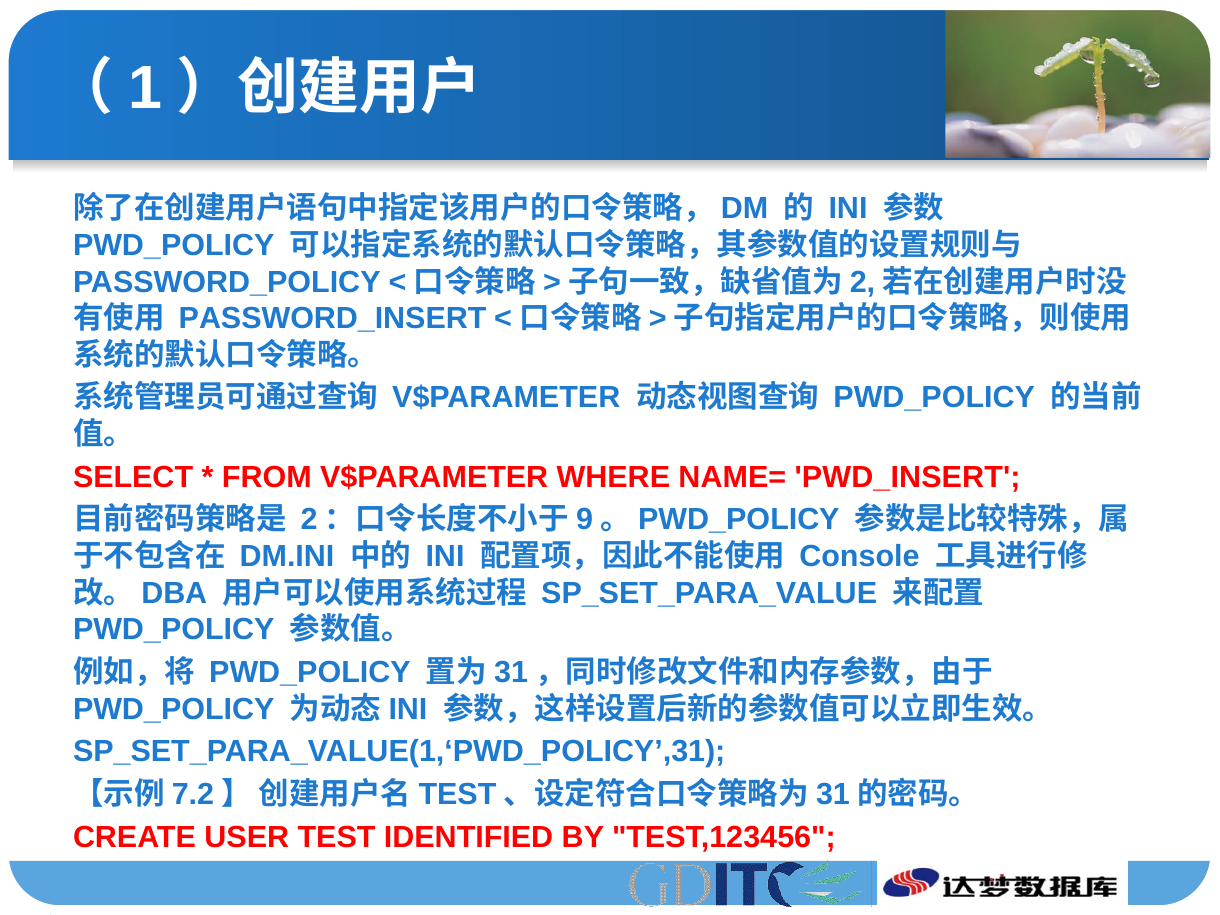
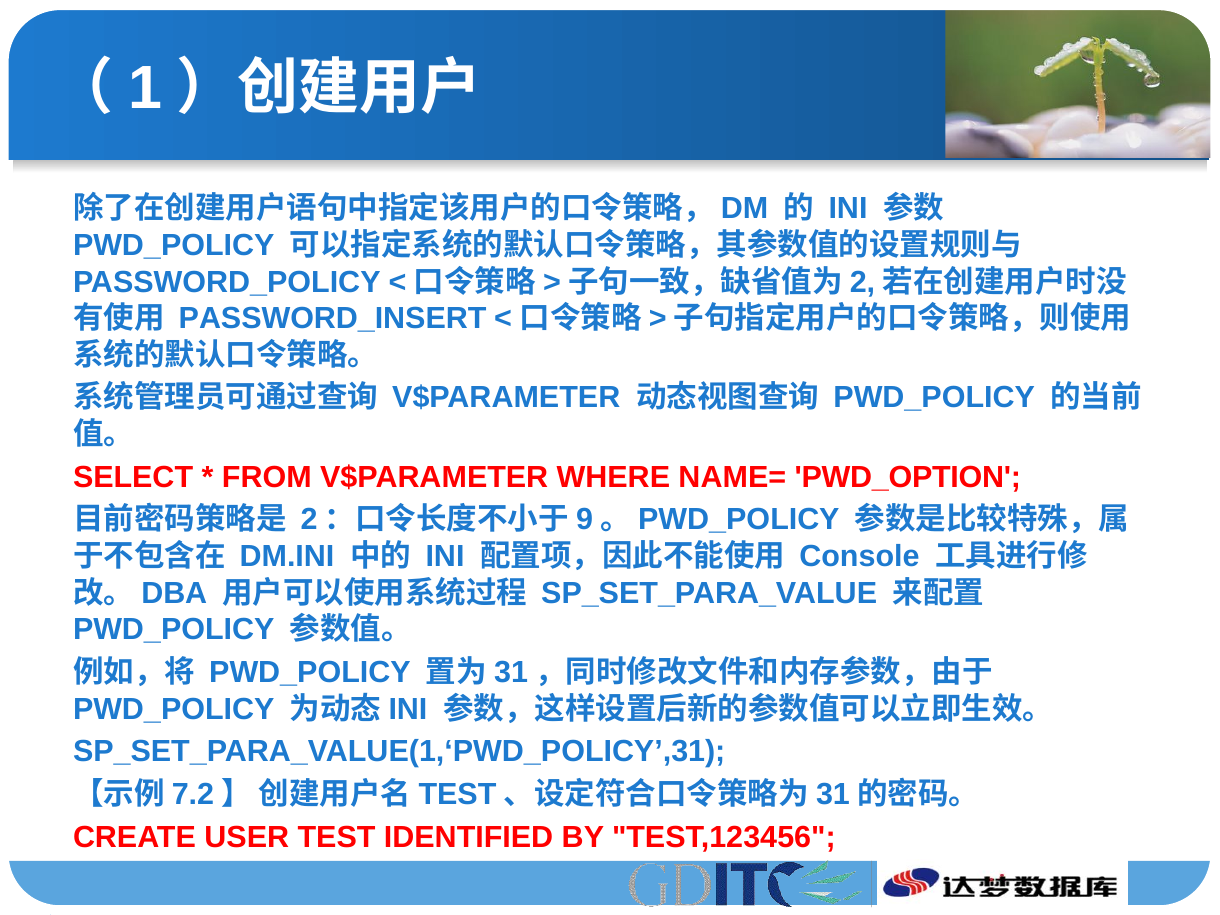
PWD_INSERT: PWD_INSERT -> PWD_OPTION (908, 477)
